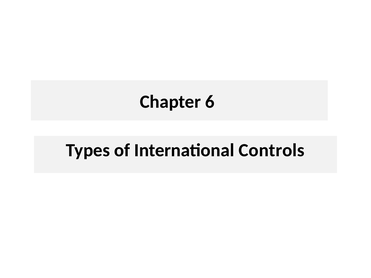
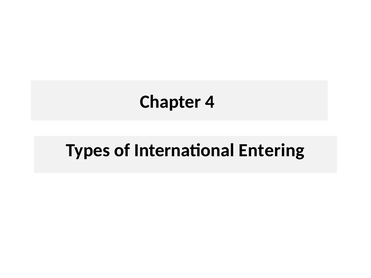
6: 6 -> 4 (210, 102)
Controls: Controls -> Entering (272, 150)
